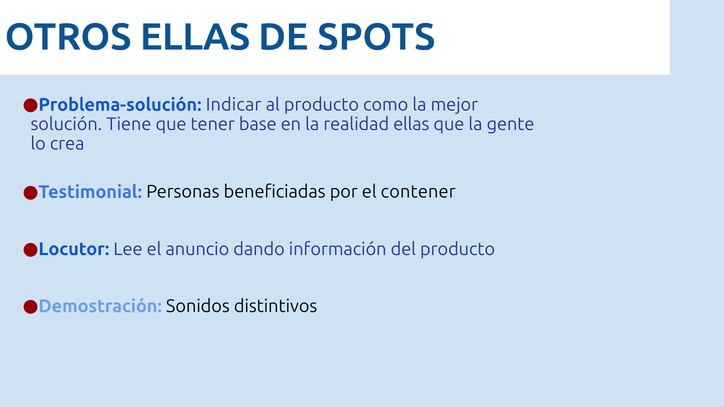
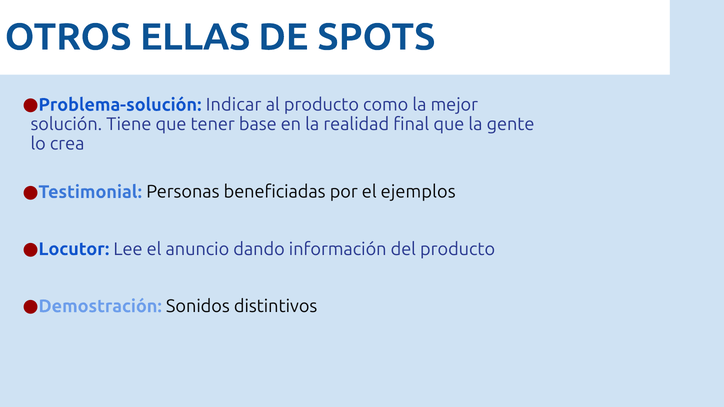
realidad ellas: ellas -> final (411, 124)
contener: contener -> ejemplos (418, 192)
